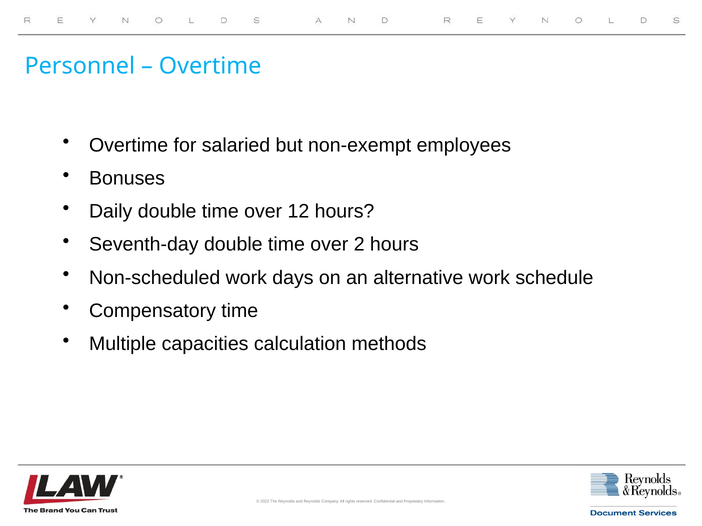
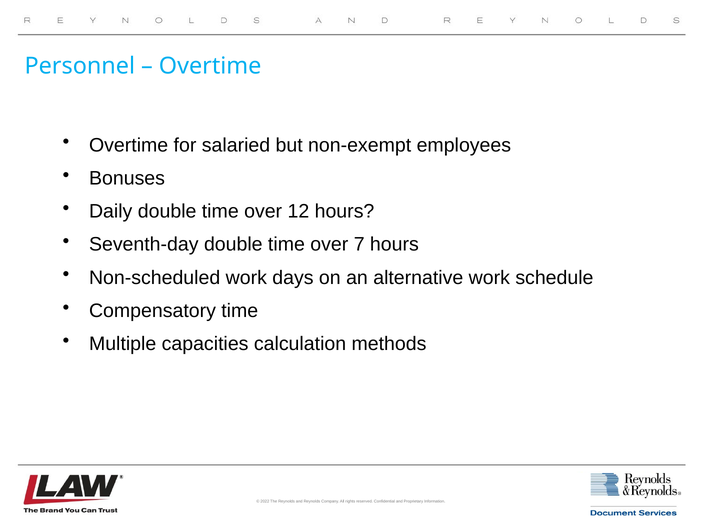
2: 2 -> 7 (359, 245)
